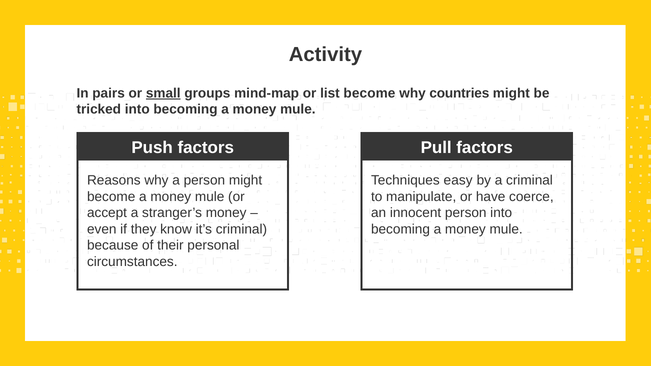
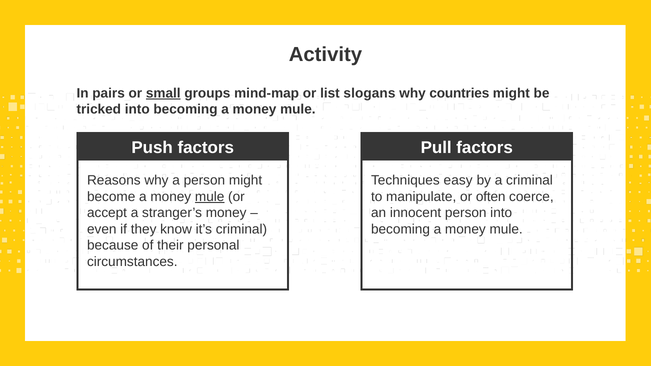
list become: become -> slogans (369, 93)
mule underline: none -> present (210, 197)
have: have -> often (491, 197)
